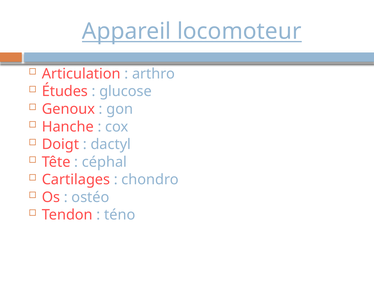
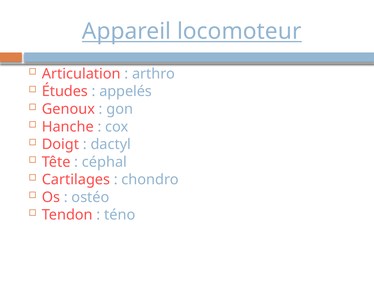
glucose: glucose -> appelés (126, 91)
